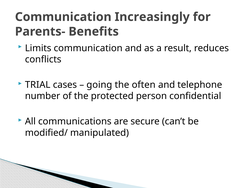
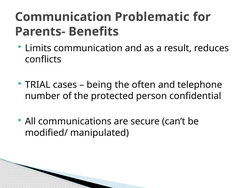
Increasingly: Increasingly -> Problematic (152, 17)
going: going -> being (99, 85)
